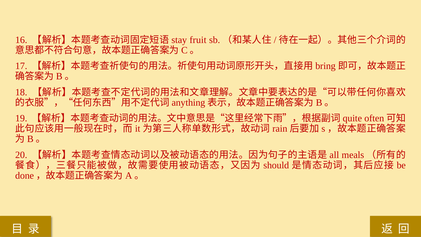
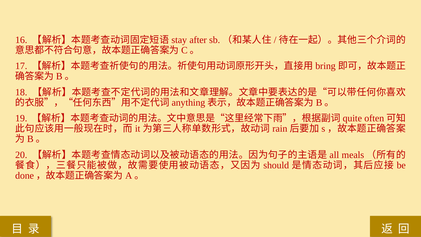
fruit: fruit -> after (198, 40)
